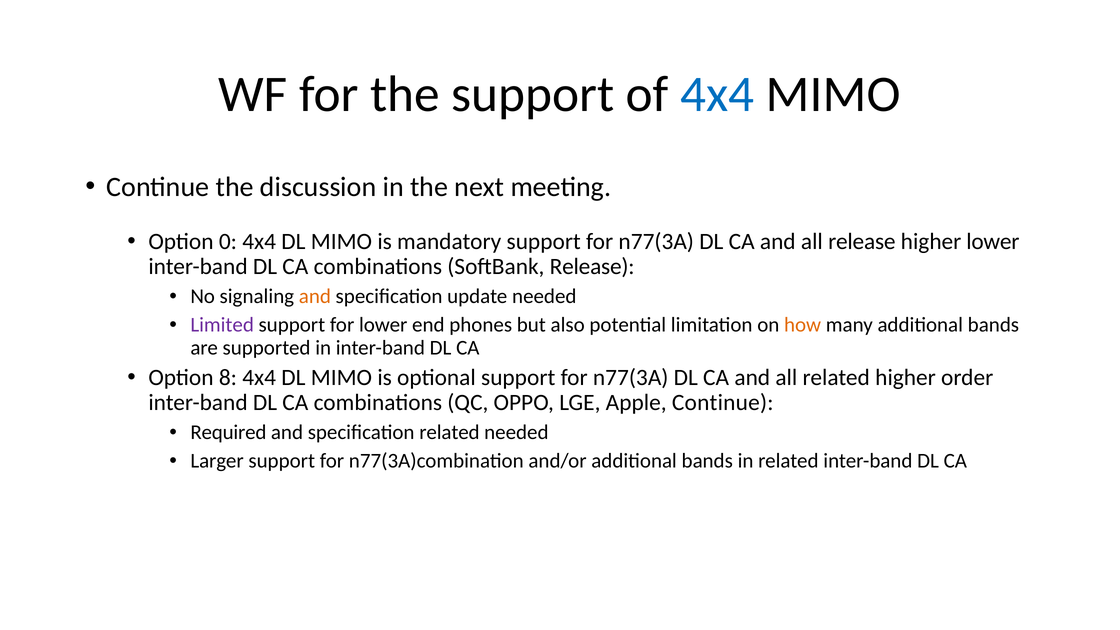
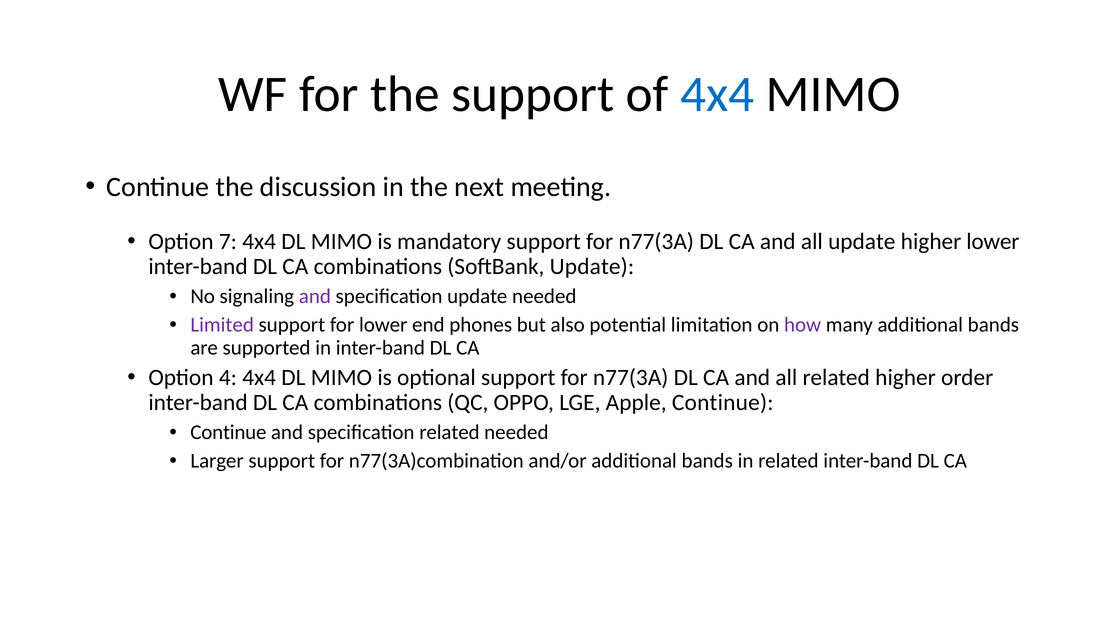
0: 0 -> 7 (228, 241)
all release: release -> update (862, 241)
SoftBank Release: Release -> Update (592, 267)
and colour: orange -> purple (315, 296)
how colour: orange -> purple (803, 325)
8: 8 -> 4 (228, 377)
Required: Required -> Continue (228, 432)
